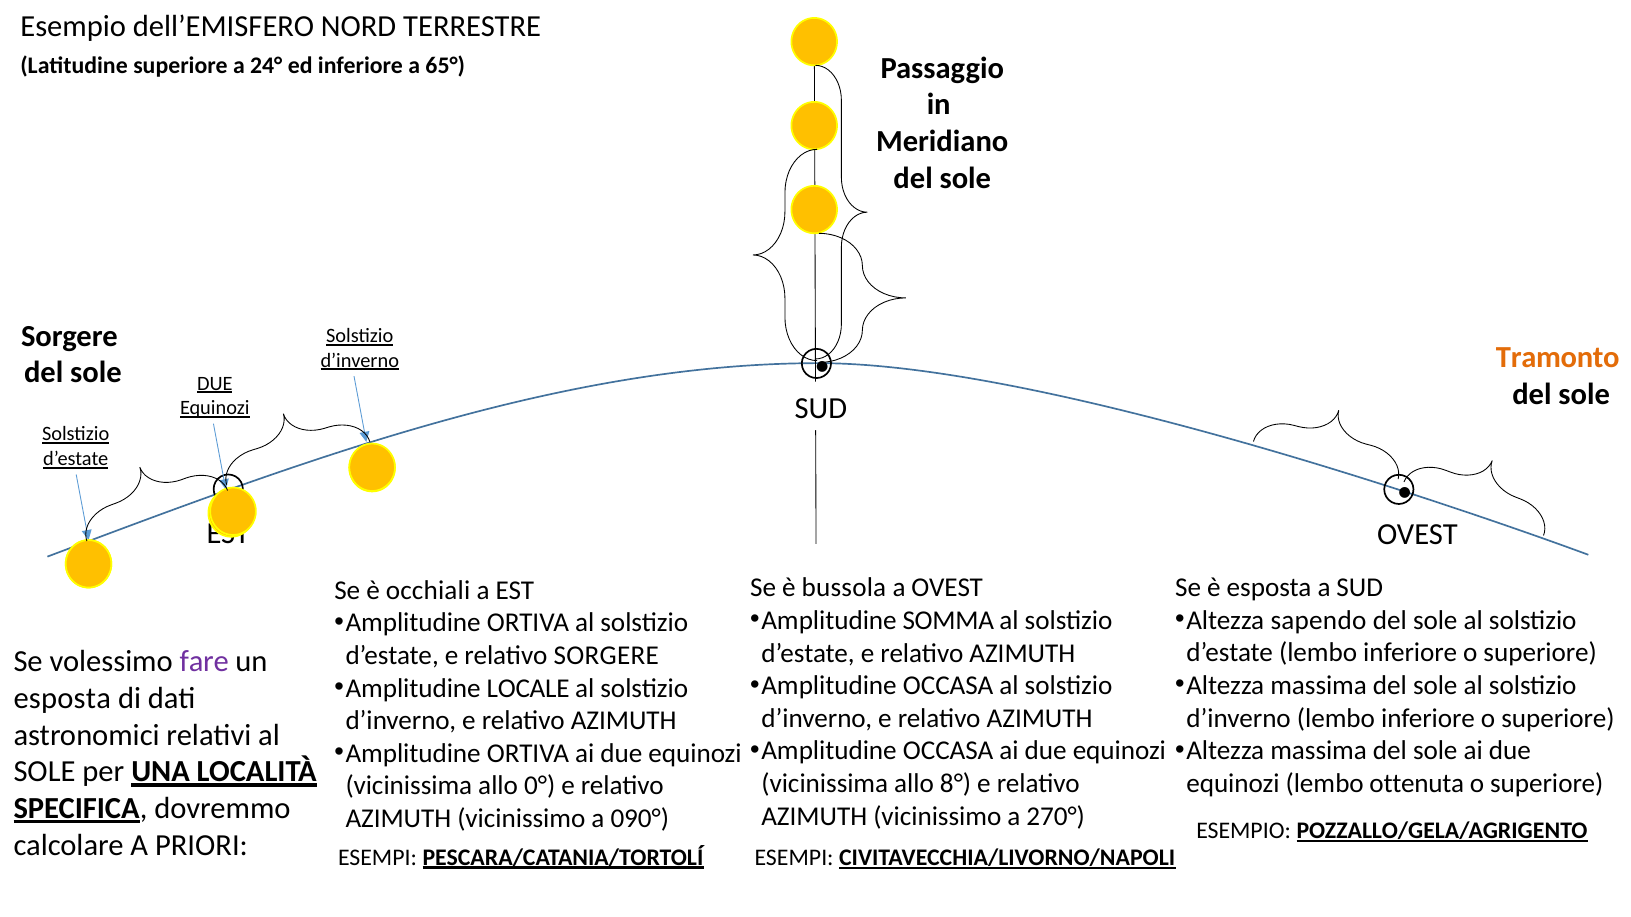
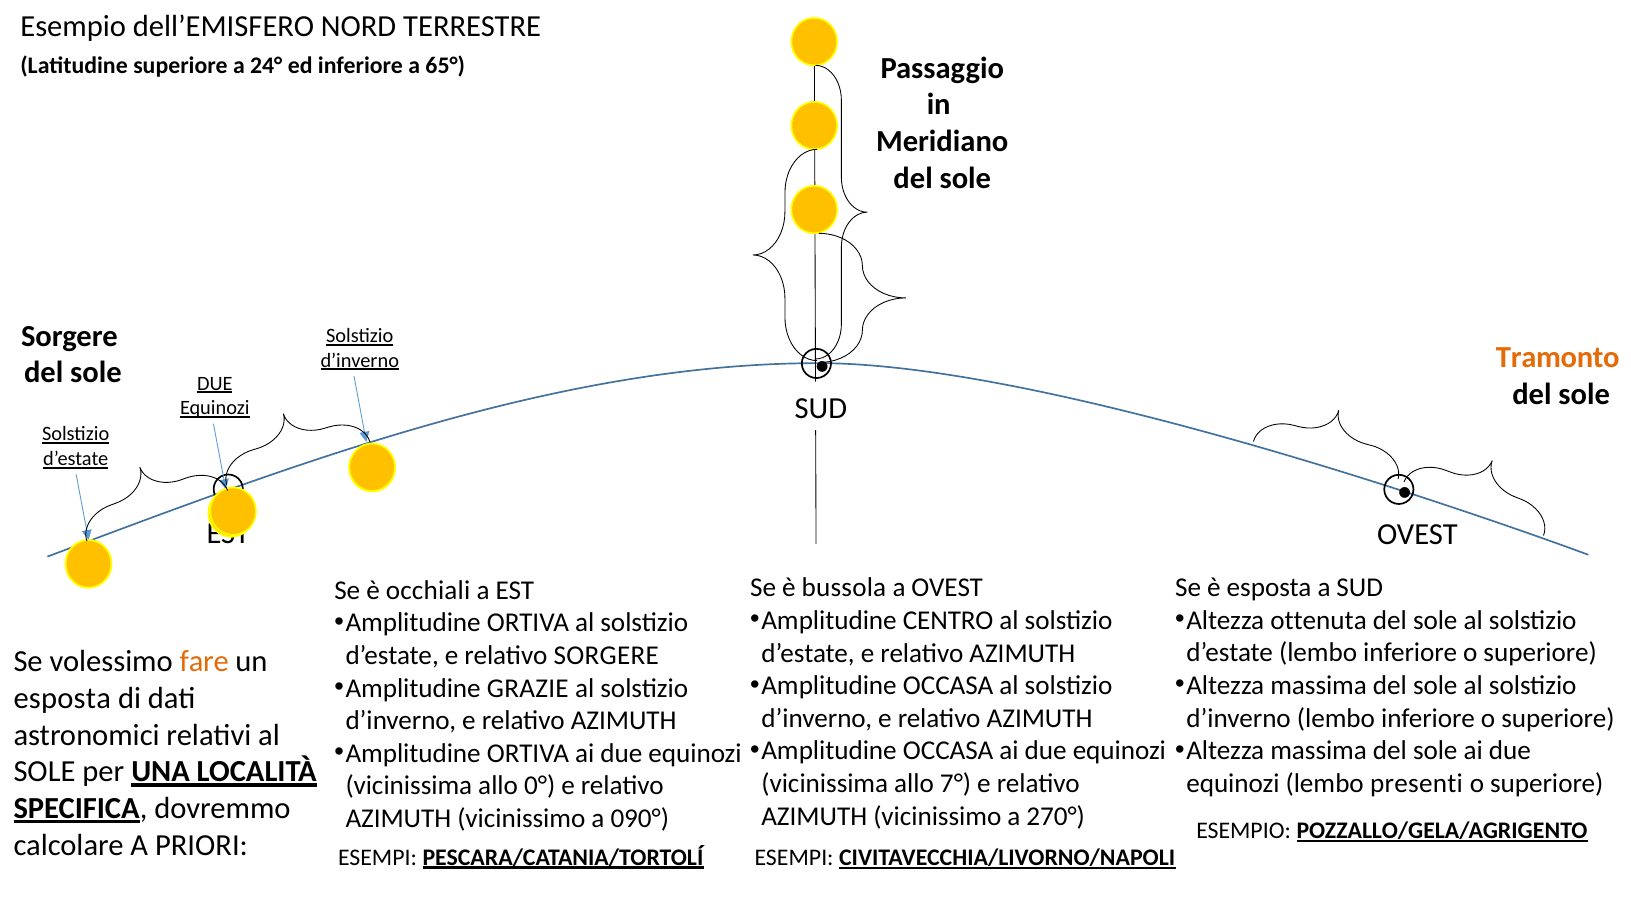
sapendo: sapendo -> ottenuta (1319, 621)
SOMMA: SOMMA -> CENTRO (948, 621)
fare colour: purple -> orange (204, 662)
LOCALE: LOCALE -> GRAZIE (528, 689)
ottenuta: ottenuta -> presenti (1417, 784)
8°: 8° -> 7° (956, 784)
